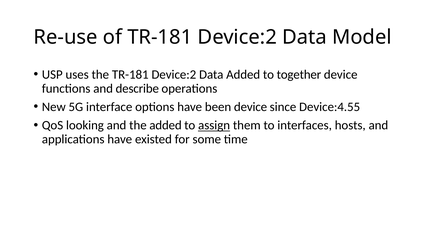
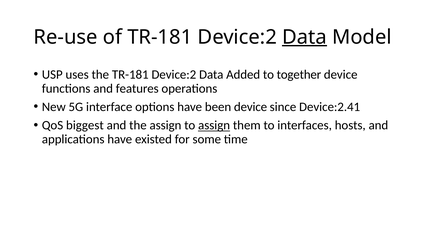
Data underline: none -> present (305, 37)
describe: describe -> features (137, 88)
Device:4.55: Device:4.55 -> Device:2.41 (330, 107)
looking: looking -> biggest (85, 125)
the added: added -> assign (165, 125)
